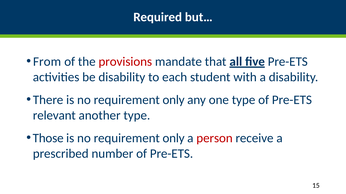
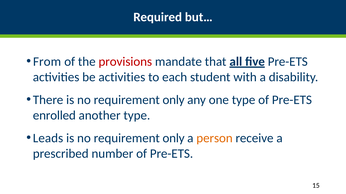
be disability: disability -> activities (122, 77)
relevant: relevant -> enrolled (54, 116)
Those: Those -> Leads (48, 139)
person colour: red -> orange (215, 139)
